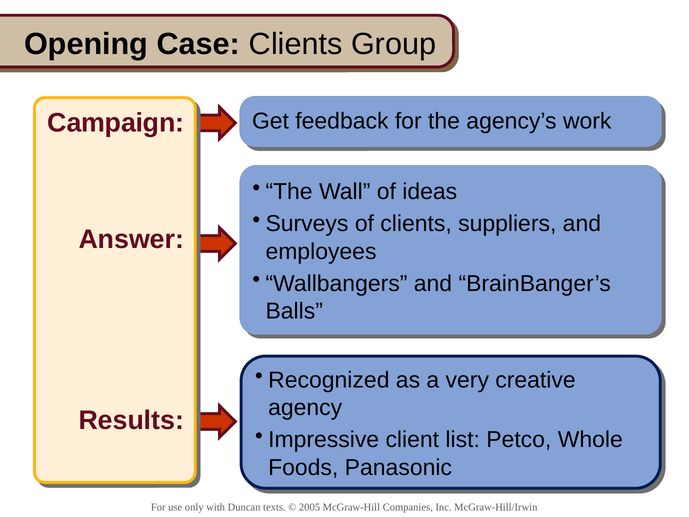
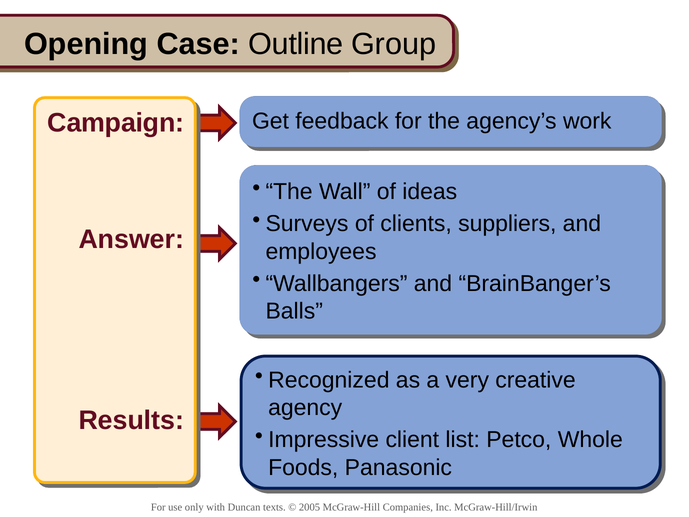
Case Clients: Clients -> Outline (296, 44)
